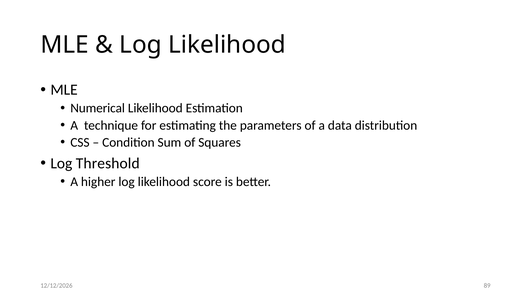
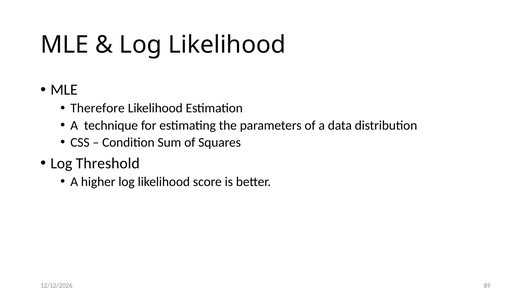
Numerical: Numerical -> Therefore (98, 108)
